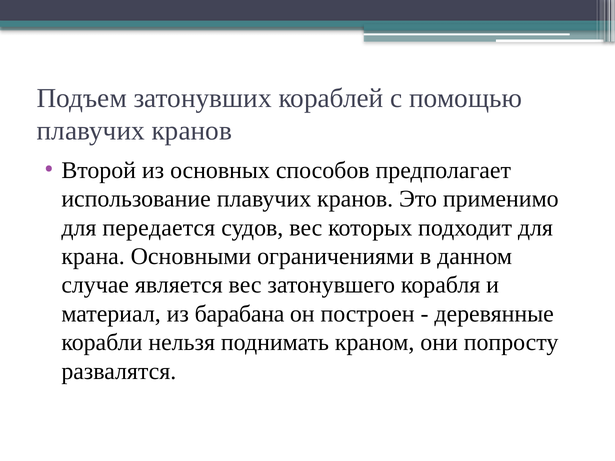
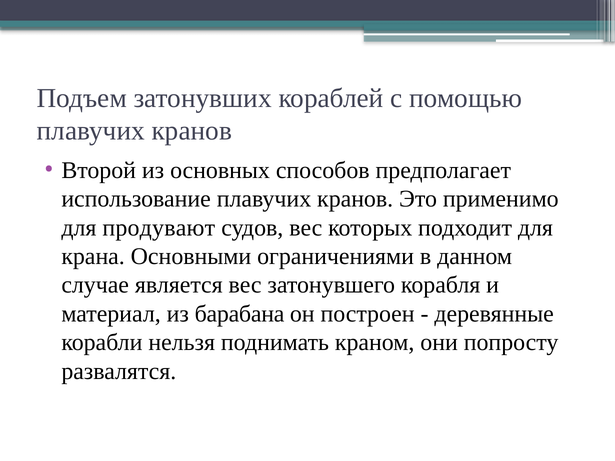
передается: передается -> продувают (159, 228)
